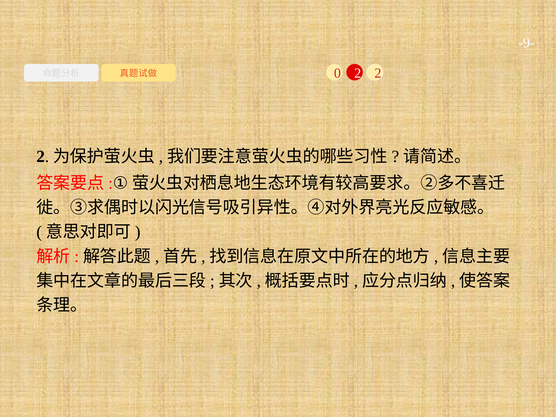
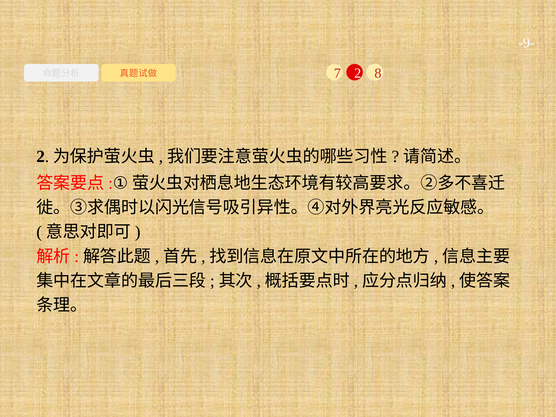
0: 0 -> 7 (337, 73)
2 2: 2 -> 8 (378, 73)
